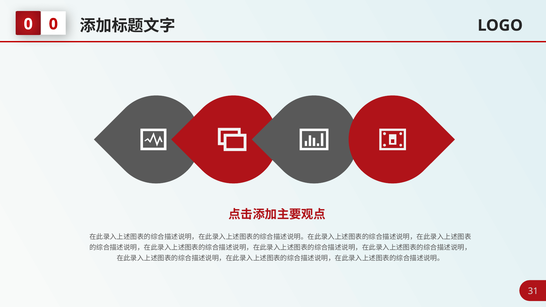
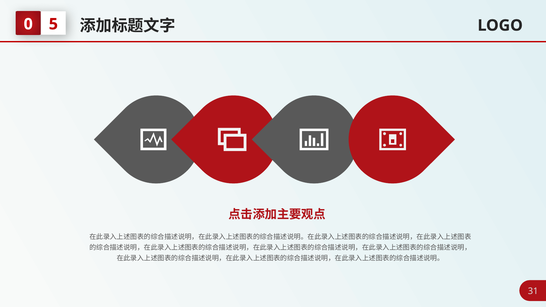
0: 0 -> 5 (53, 24)
